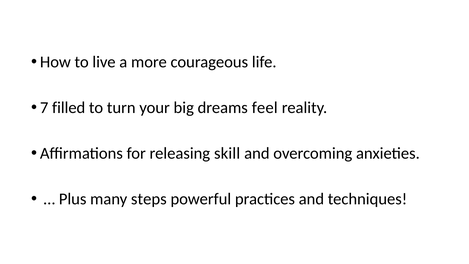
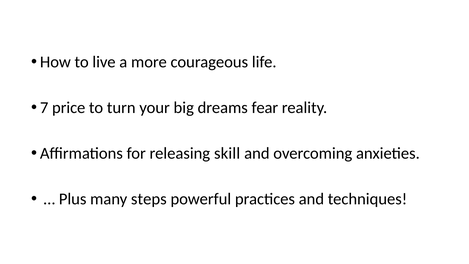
filled: filled -> price (69, 108)
feel: feel -> fear (265, 108)
